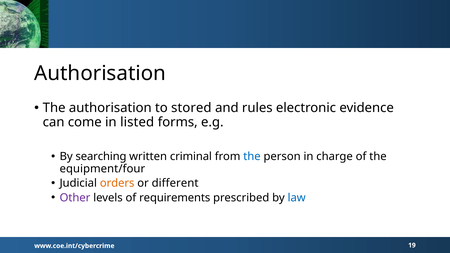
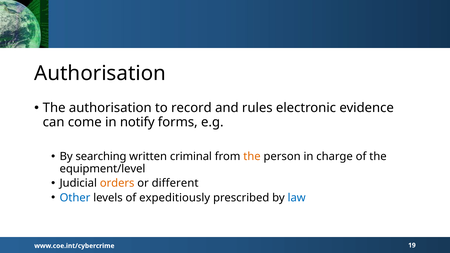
stored: stored -> record (191, 108)
listed: listed -> notify (137, 122)
the colour: blue -> orange (252, 157)
equipment/four: equipment/four -> equipment/level (102, 169)
Other colour: purple -> blue (75, 198)
requirements: requirements -> expeditiously (175, 198)
